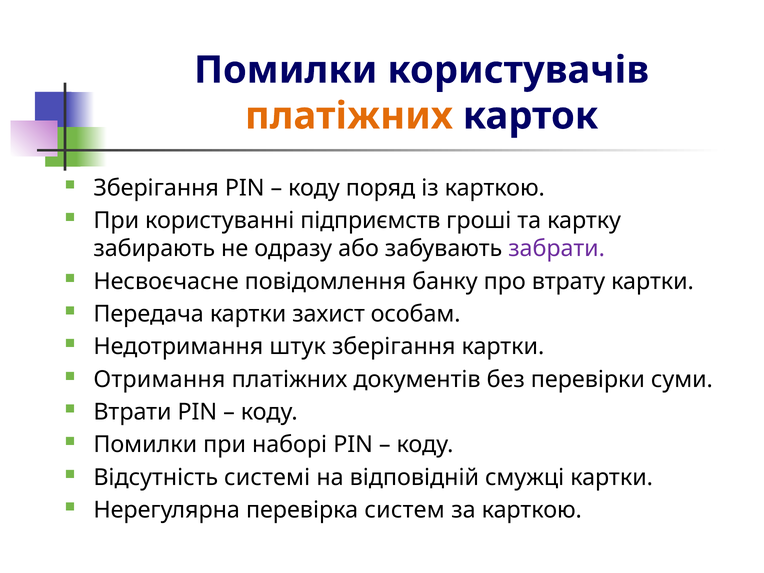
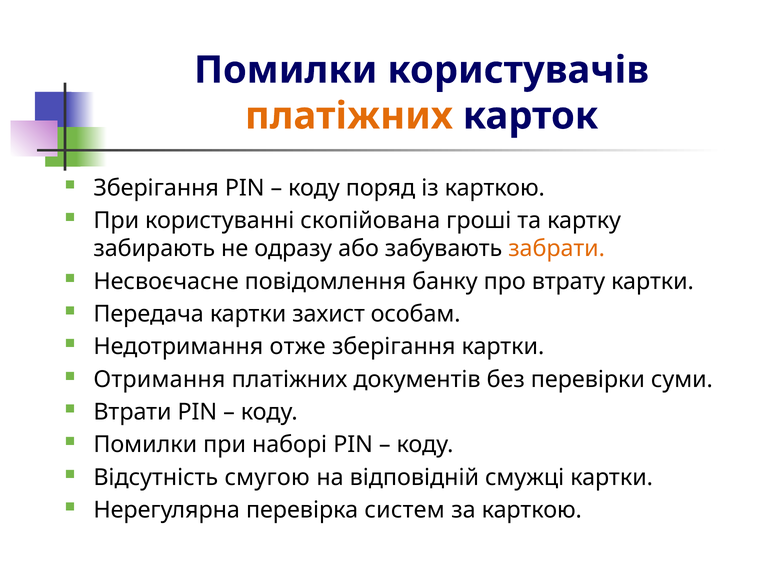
підприємств: підприємств -> скопійована (370, 221)
забрати colour: purple -> orange (557, 249)
штук: штук -> отже (298, 347)
системі: системі -> смугою (267, 477)
